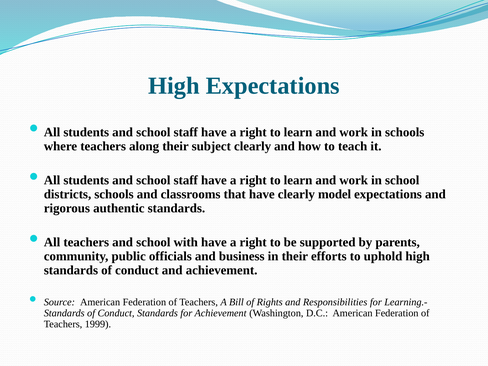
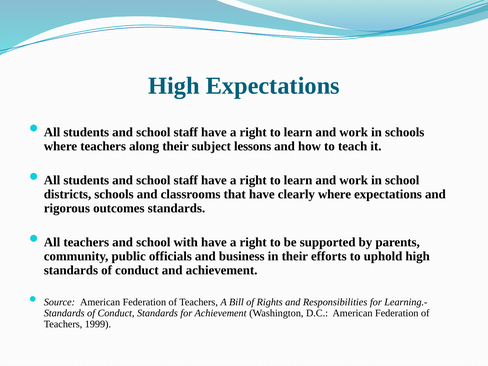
subject clearly: clearly -> lessons (253, 146)
clearly model: model -> where (335, 194)
authentic: authentic -> outcomes (119, 208)
